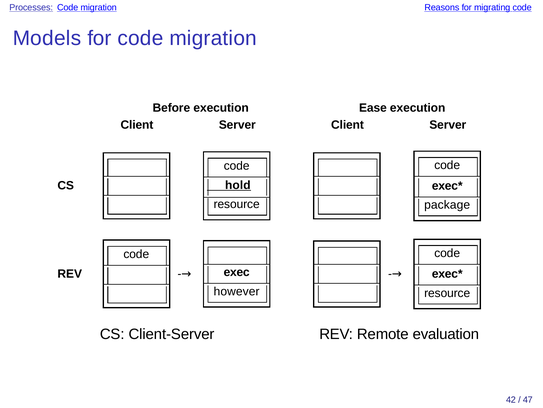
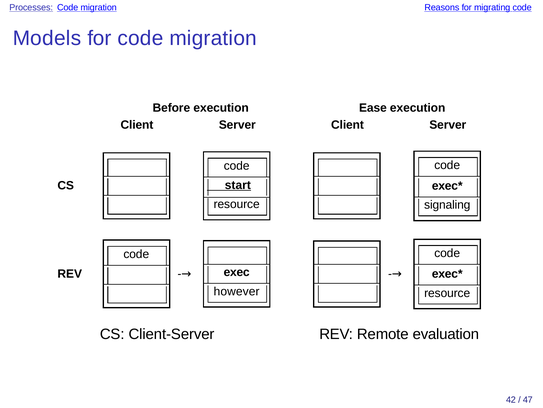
hold: hold -> start (238, 185)
package: package -> signaling (447, 205)
